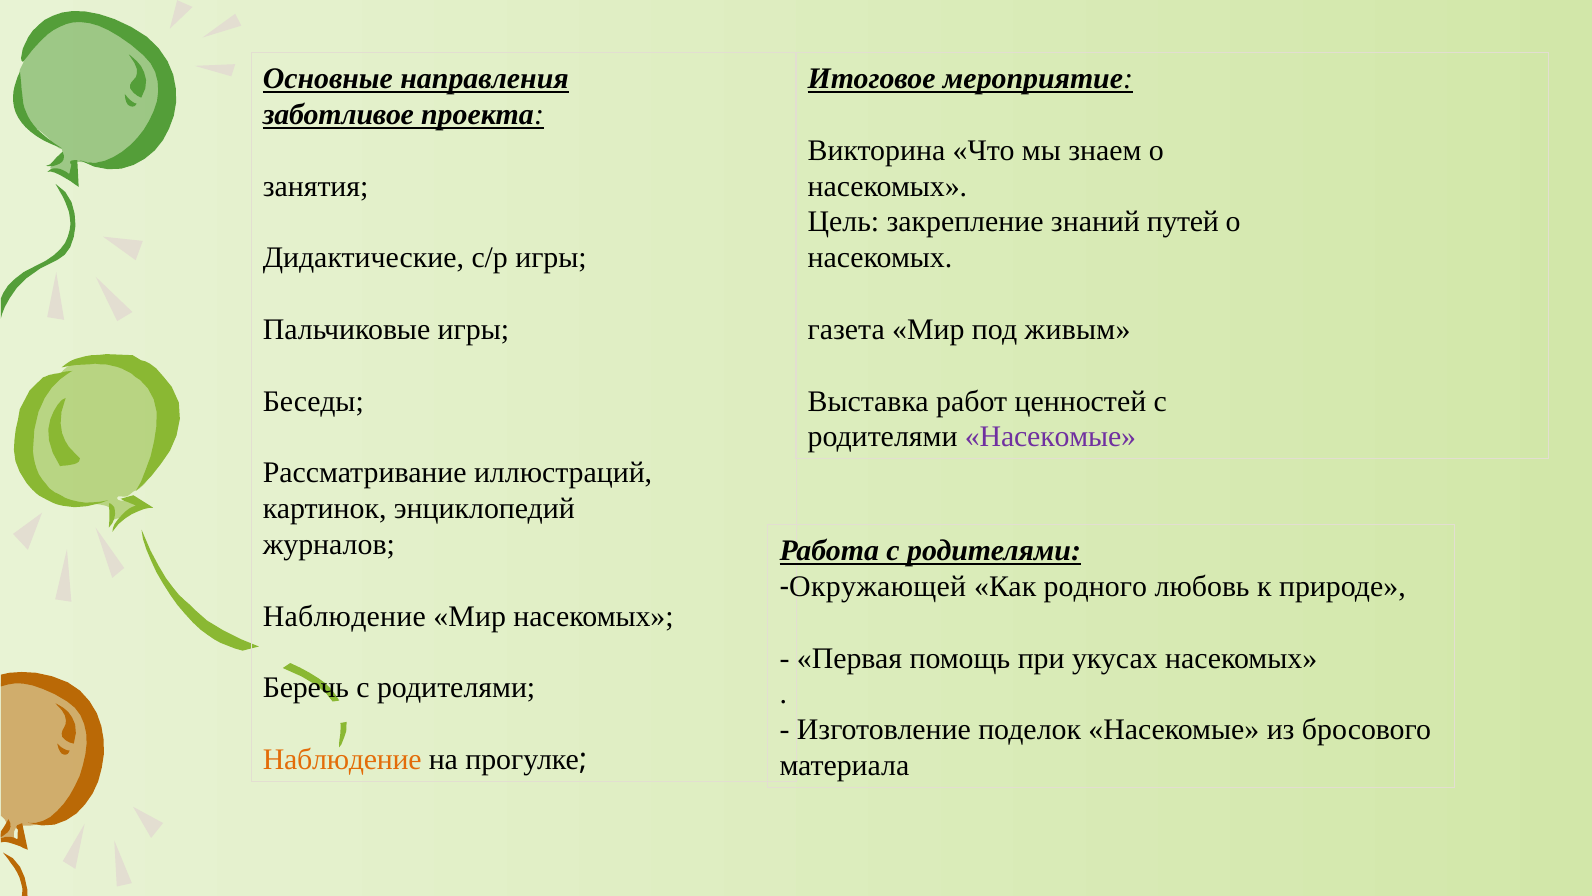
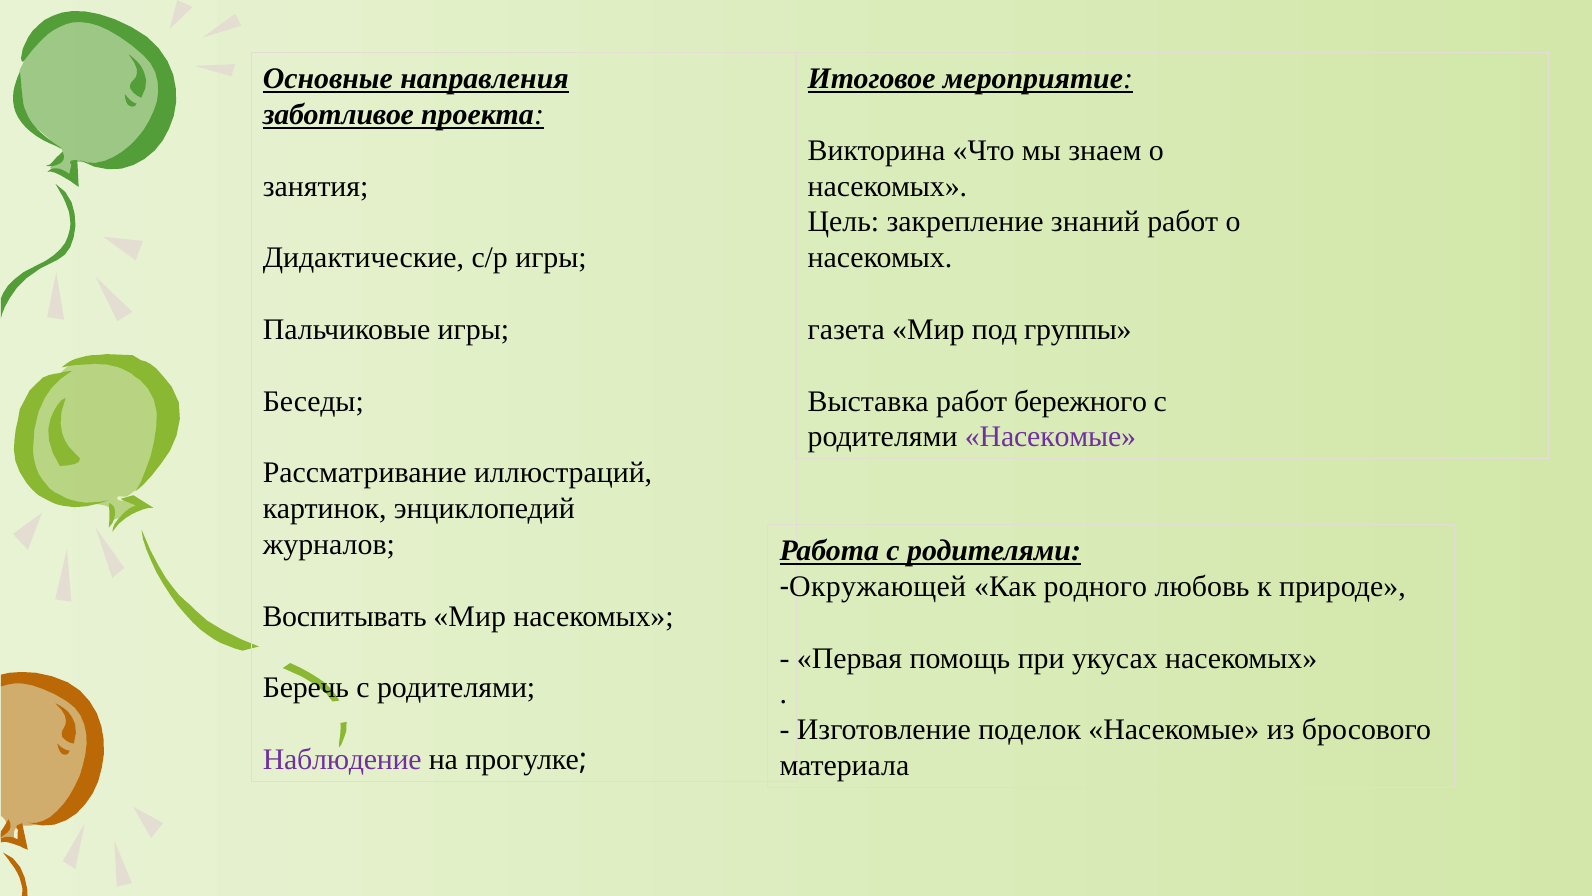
знаний путей: путей -> работ (1183, 222)
живым: живым -> группы (1078, 329)
ценностей: ценностей -> бережного (1081, 401)
Наблюдение: Наблюдение -> Воспитывать (345, 616)
Наблюдение colour: orange -> purple (342, 759)
